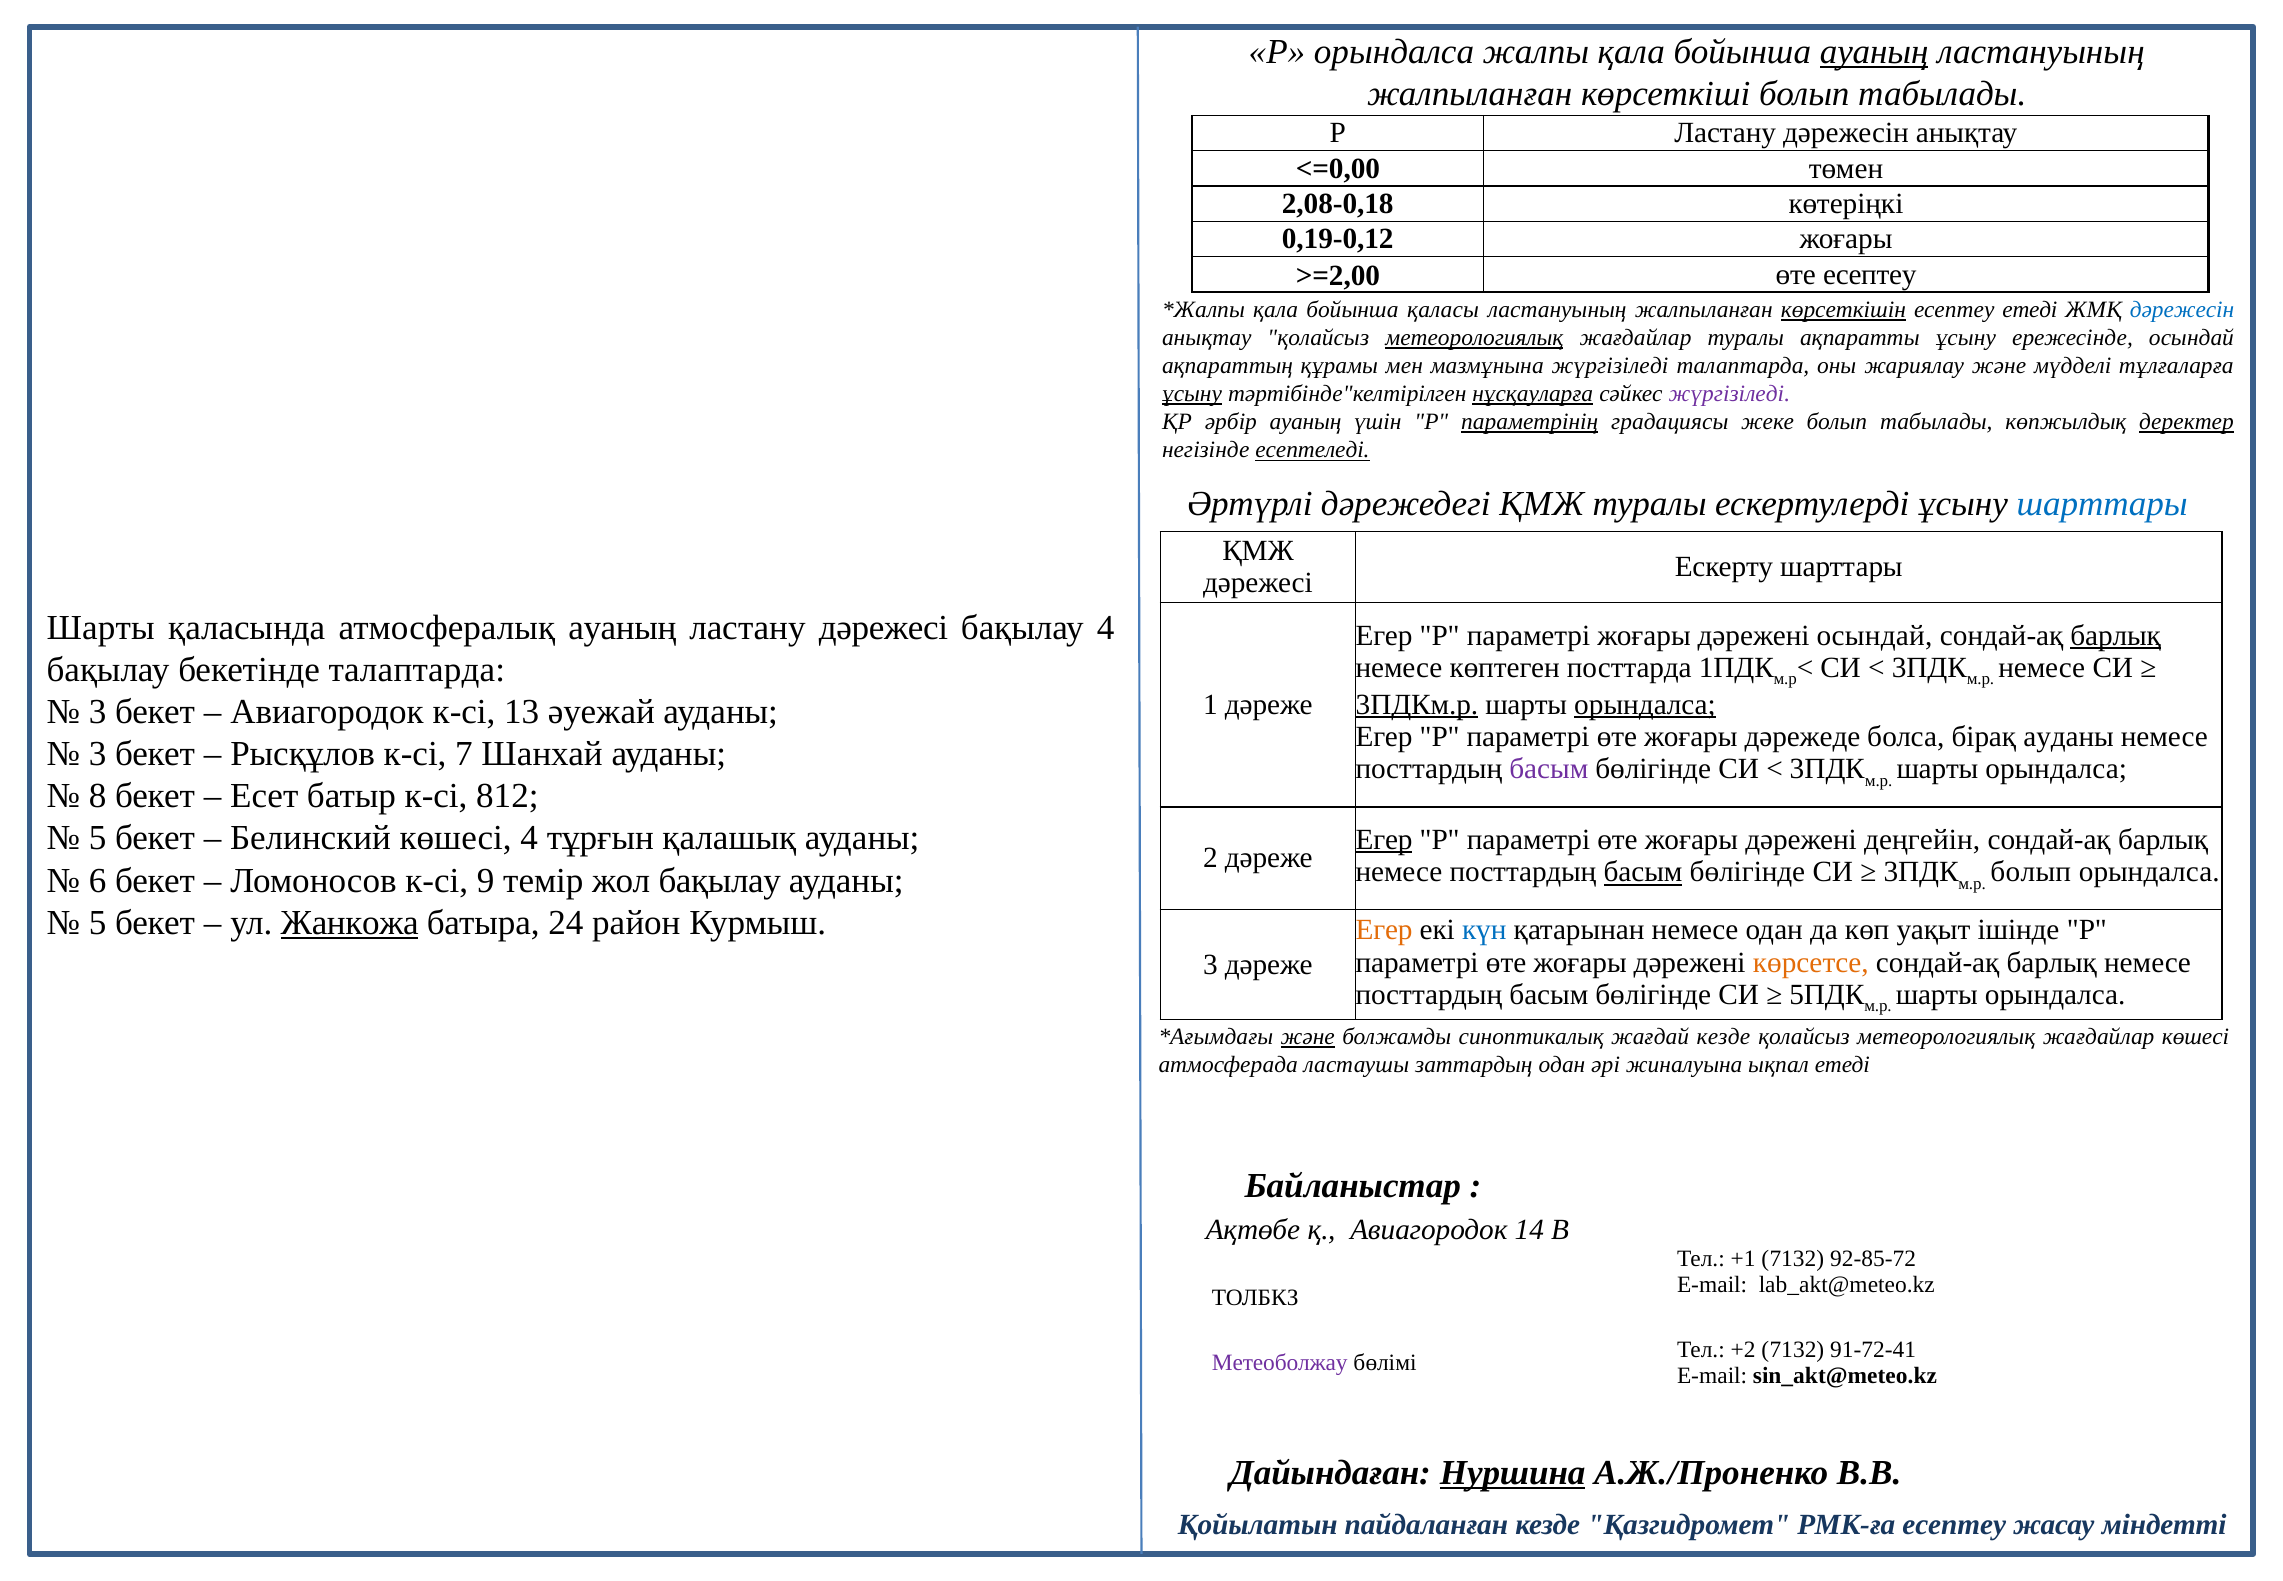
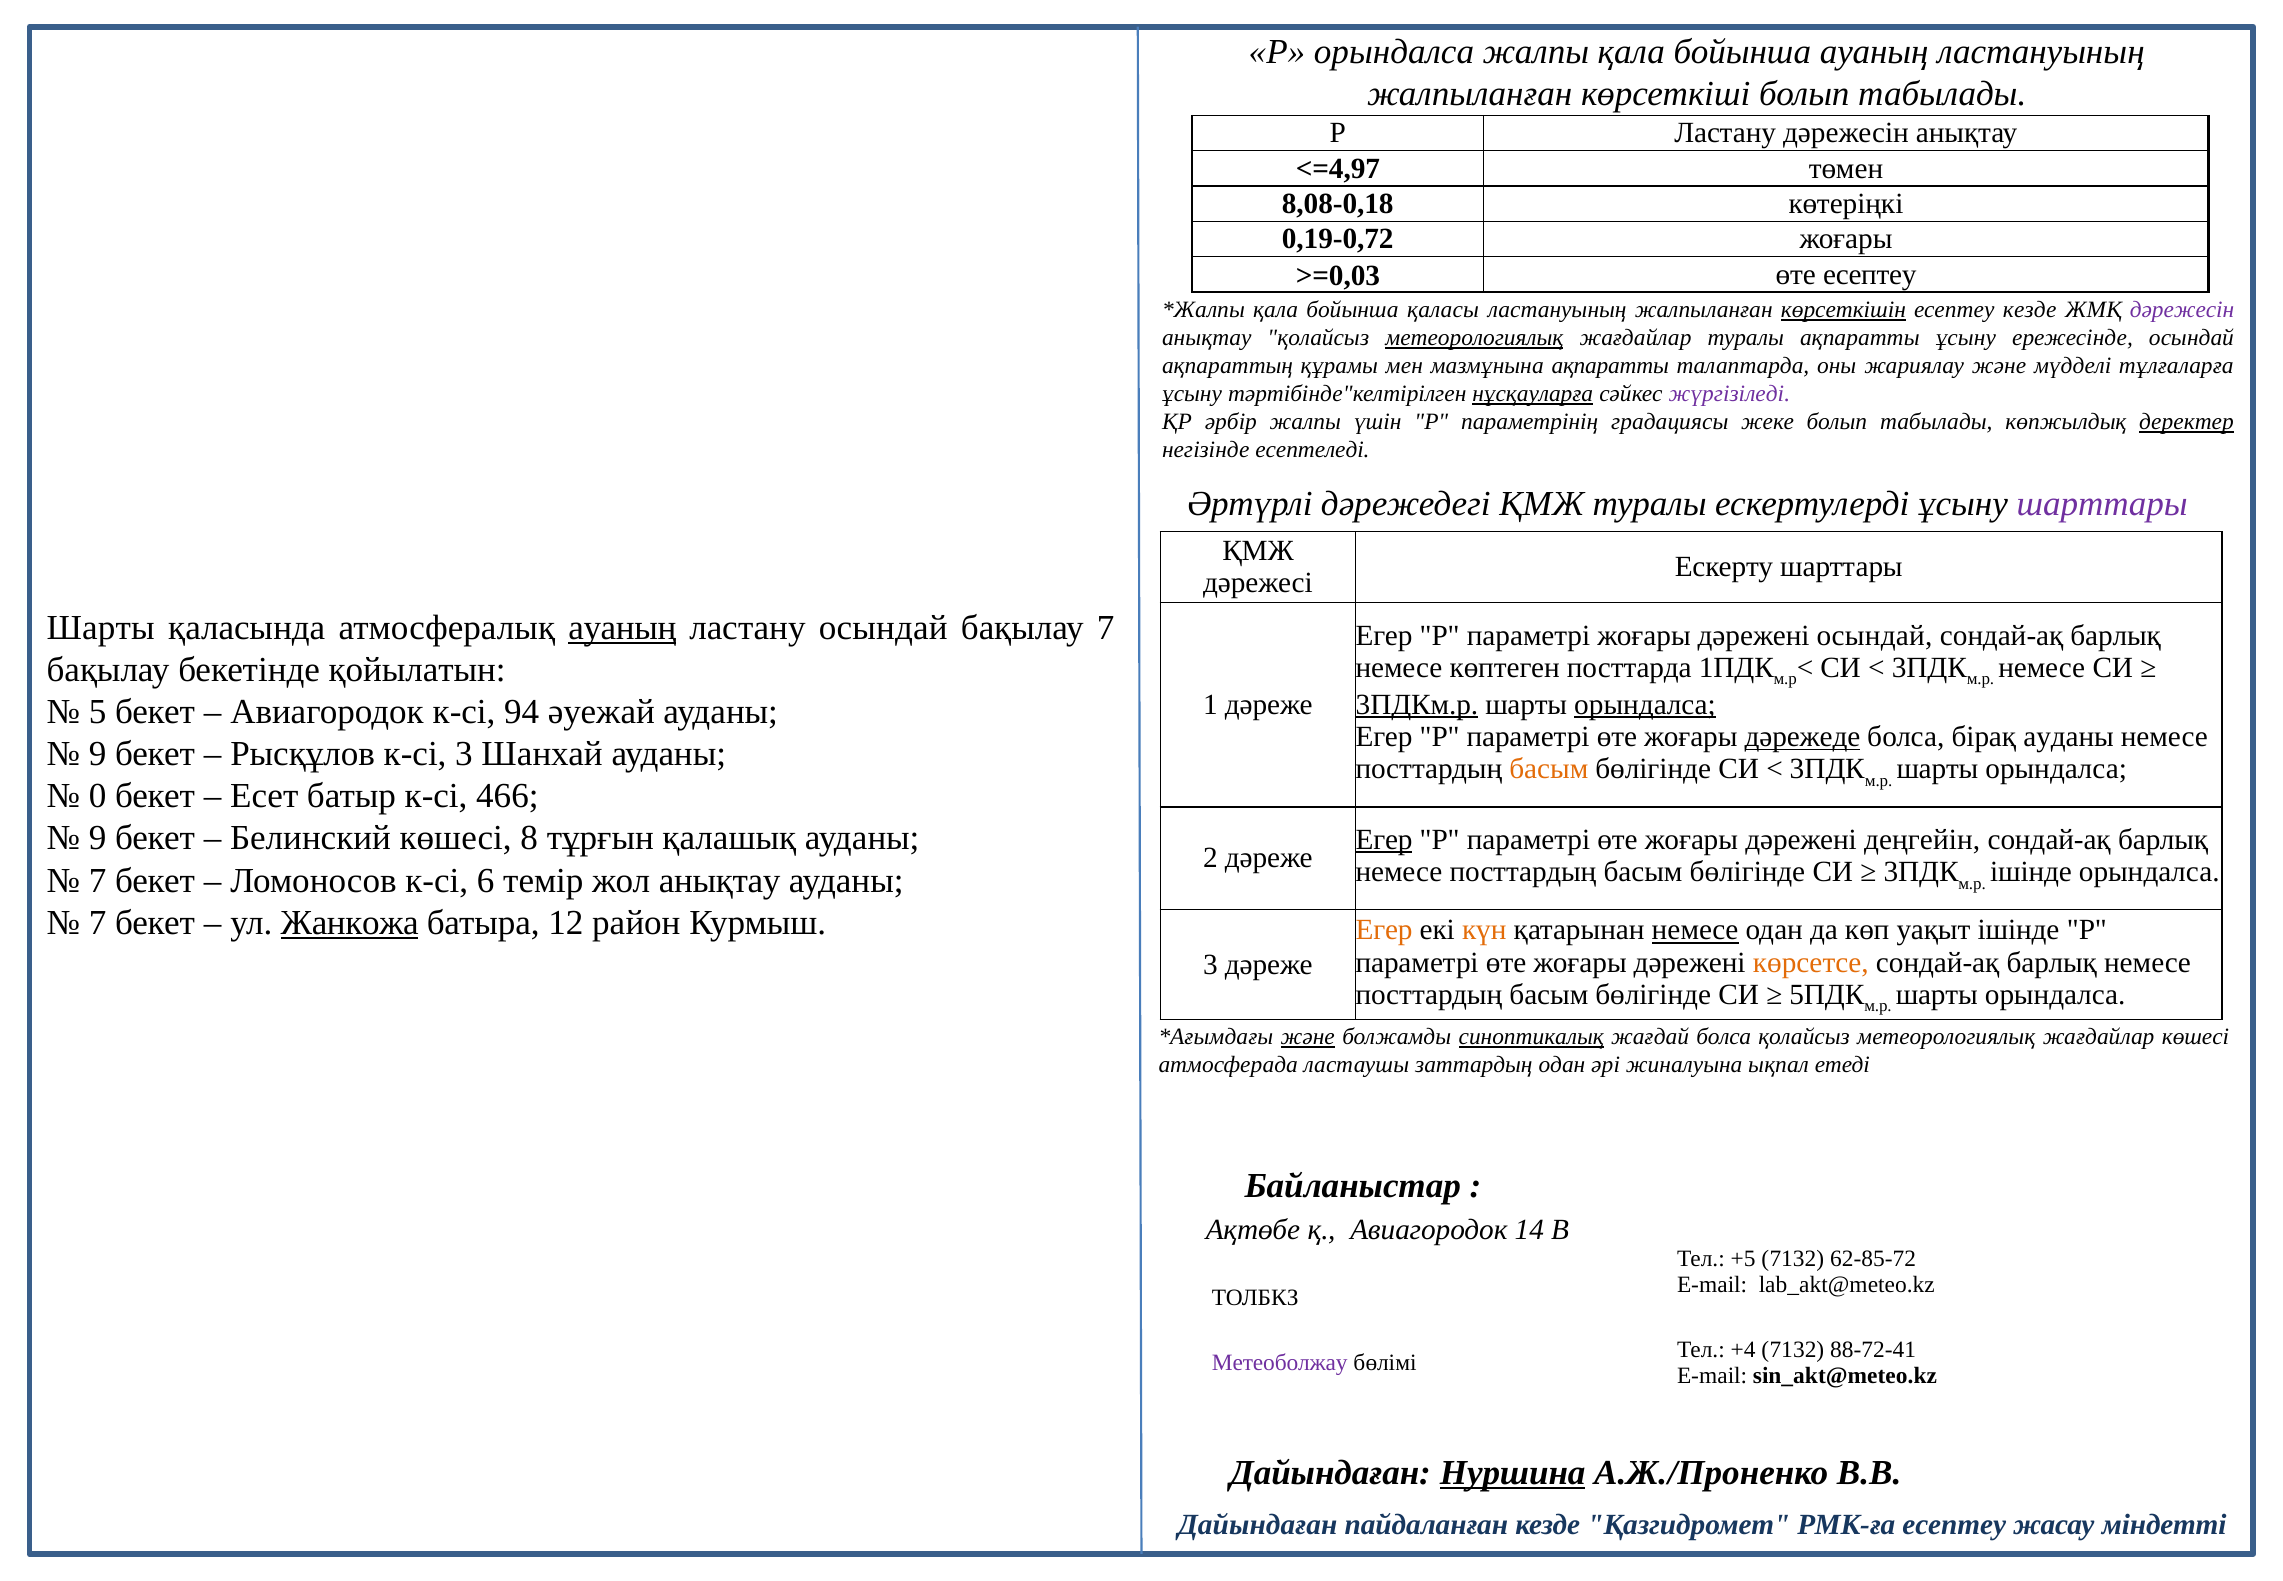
ауаның underline: present -> none (1874, 52)
<=0,00: <=0,00 -> <=4,97 (1338, 169)
2,08-0,18: 2,08-0,18 -> 8,08-0,18 (1338, 204)
0,19-0,12: 0,19-0,12 -> 0,19-0,72 (1338, 239)
>=2,00: >=2,00 -> >=0,03 (1338, 276)
есептеу етеді: етеді -> кезде (2030, 310)
дәрежесін colour: blue -> purple (2182, 310)
мазмұнына жүргізіледі: жүргізіледі -> ақпаратты (1610, 366)
ұсыну underline: present -> none (1192, 394)
әрбір ауаның: ауаның -> жалпы (1305, 422)
параметрінің underline: present -> none (1530, 422)
есептеледі underline: present -> none (1312, 450)
шарттары colour: blue -> purple (2102, 504)
ауаның underline: none -> present (622, 627)
ластану дәрежесі: дәрежесі -> осындай (883, 627)
бақылау 4: 4 -> 7 (1106, 627)
барлық underline: present -> none (2116, 635)
бекетінде талаптарда: талаптарда -> қойылатын (417, 669)
3: 3 -> 5 (98, 712)
13: 13 -> 94 (522, 712)
дәрежеде underline: none -> present (1802, 737)
3: 3 -> 9 (98, 754)
к-сі 7: 7 -> 3 (464, 754)
басым colour: purple -> orange (1549, 769)
8: 8 -> 0 (98, 796)
812: 812 -> 466 (507, 796)
5: 5 -> 9 (98, 838)
көшесі 4: 4 -> 8 (529, 838)
басым underline: present -> none (1643, 872)
болып: болып -> ішінде (2031, 872)
6: 6 -> 7 (98, 880)
9: 9 -> 6 (486, 880)
жол бақылау: бақылау -> анықтау (720, 880)
5: 5 -> 7 (98, 922)
24: 24 -> 12 (566, 922)
күн colour: blue -> orange (1484, 930)
немесе underline: none -> present (1695, 930)
синоптикалық underline: none -> present (1531, 1037)
жағдай кезде: кезде -> болса (1724, 1037)
+1: +1 -> +5 (1743, 1258)
92-85-72: 92-85-72 -> 62-85-72 (1873, 1258)
+2: +2 -> +4 (1743, 1350)
91-72-41: 91-72-41 -> 88-72-41 (1873, 1350)
Қойылатын: Қойылатын -> Дайындаған (1258, 1525)
